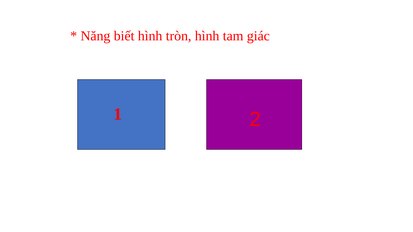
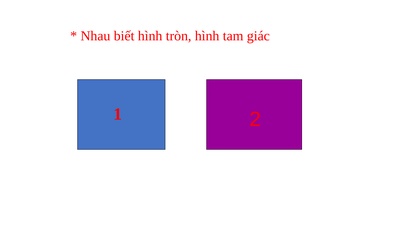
Năng: Năng -> Nhau (95, 36)
